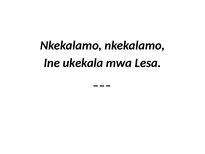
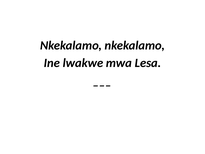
ukekala: ukekala -> lwakwe (83, 63)
